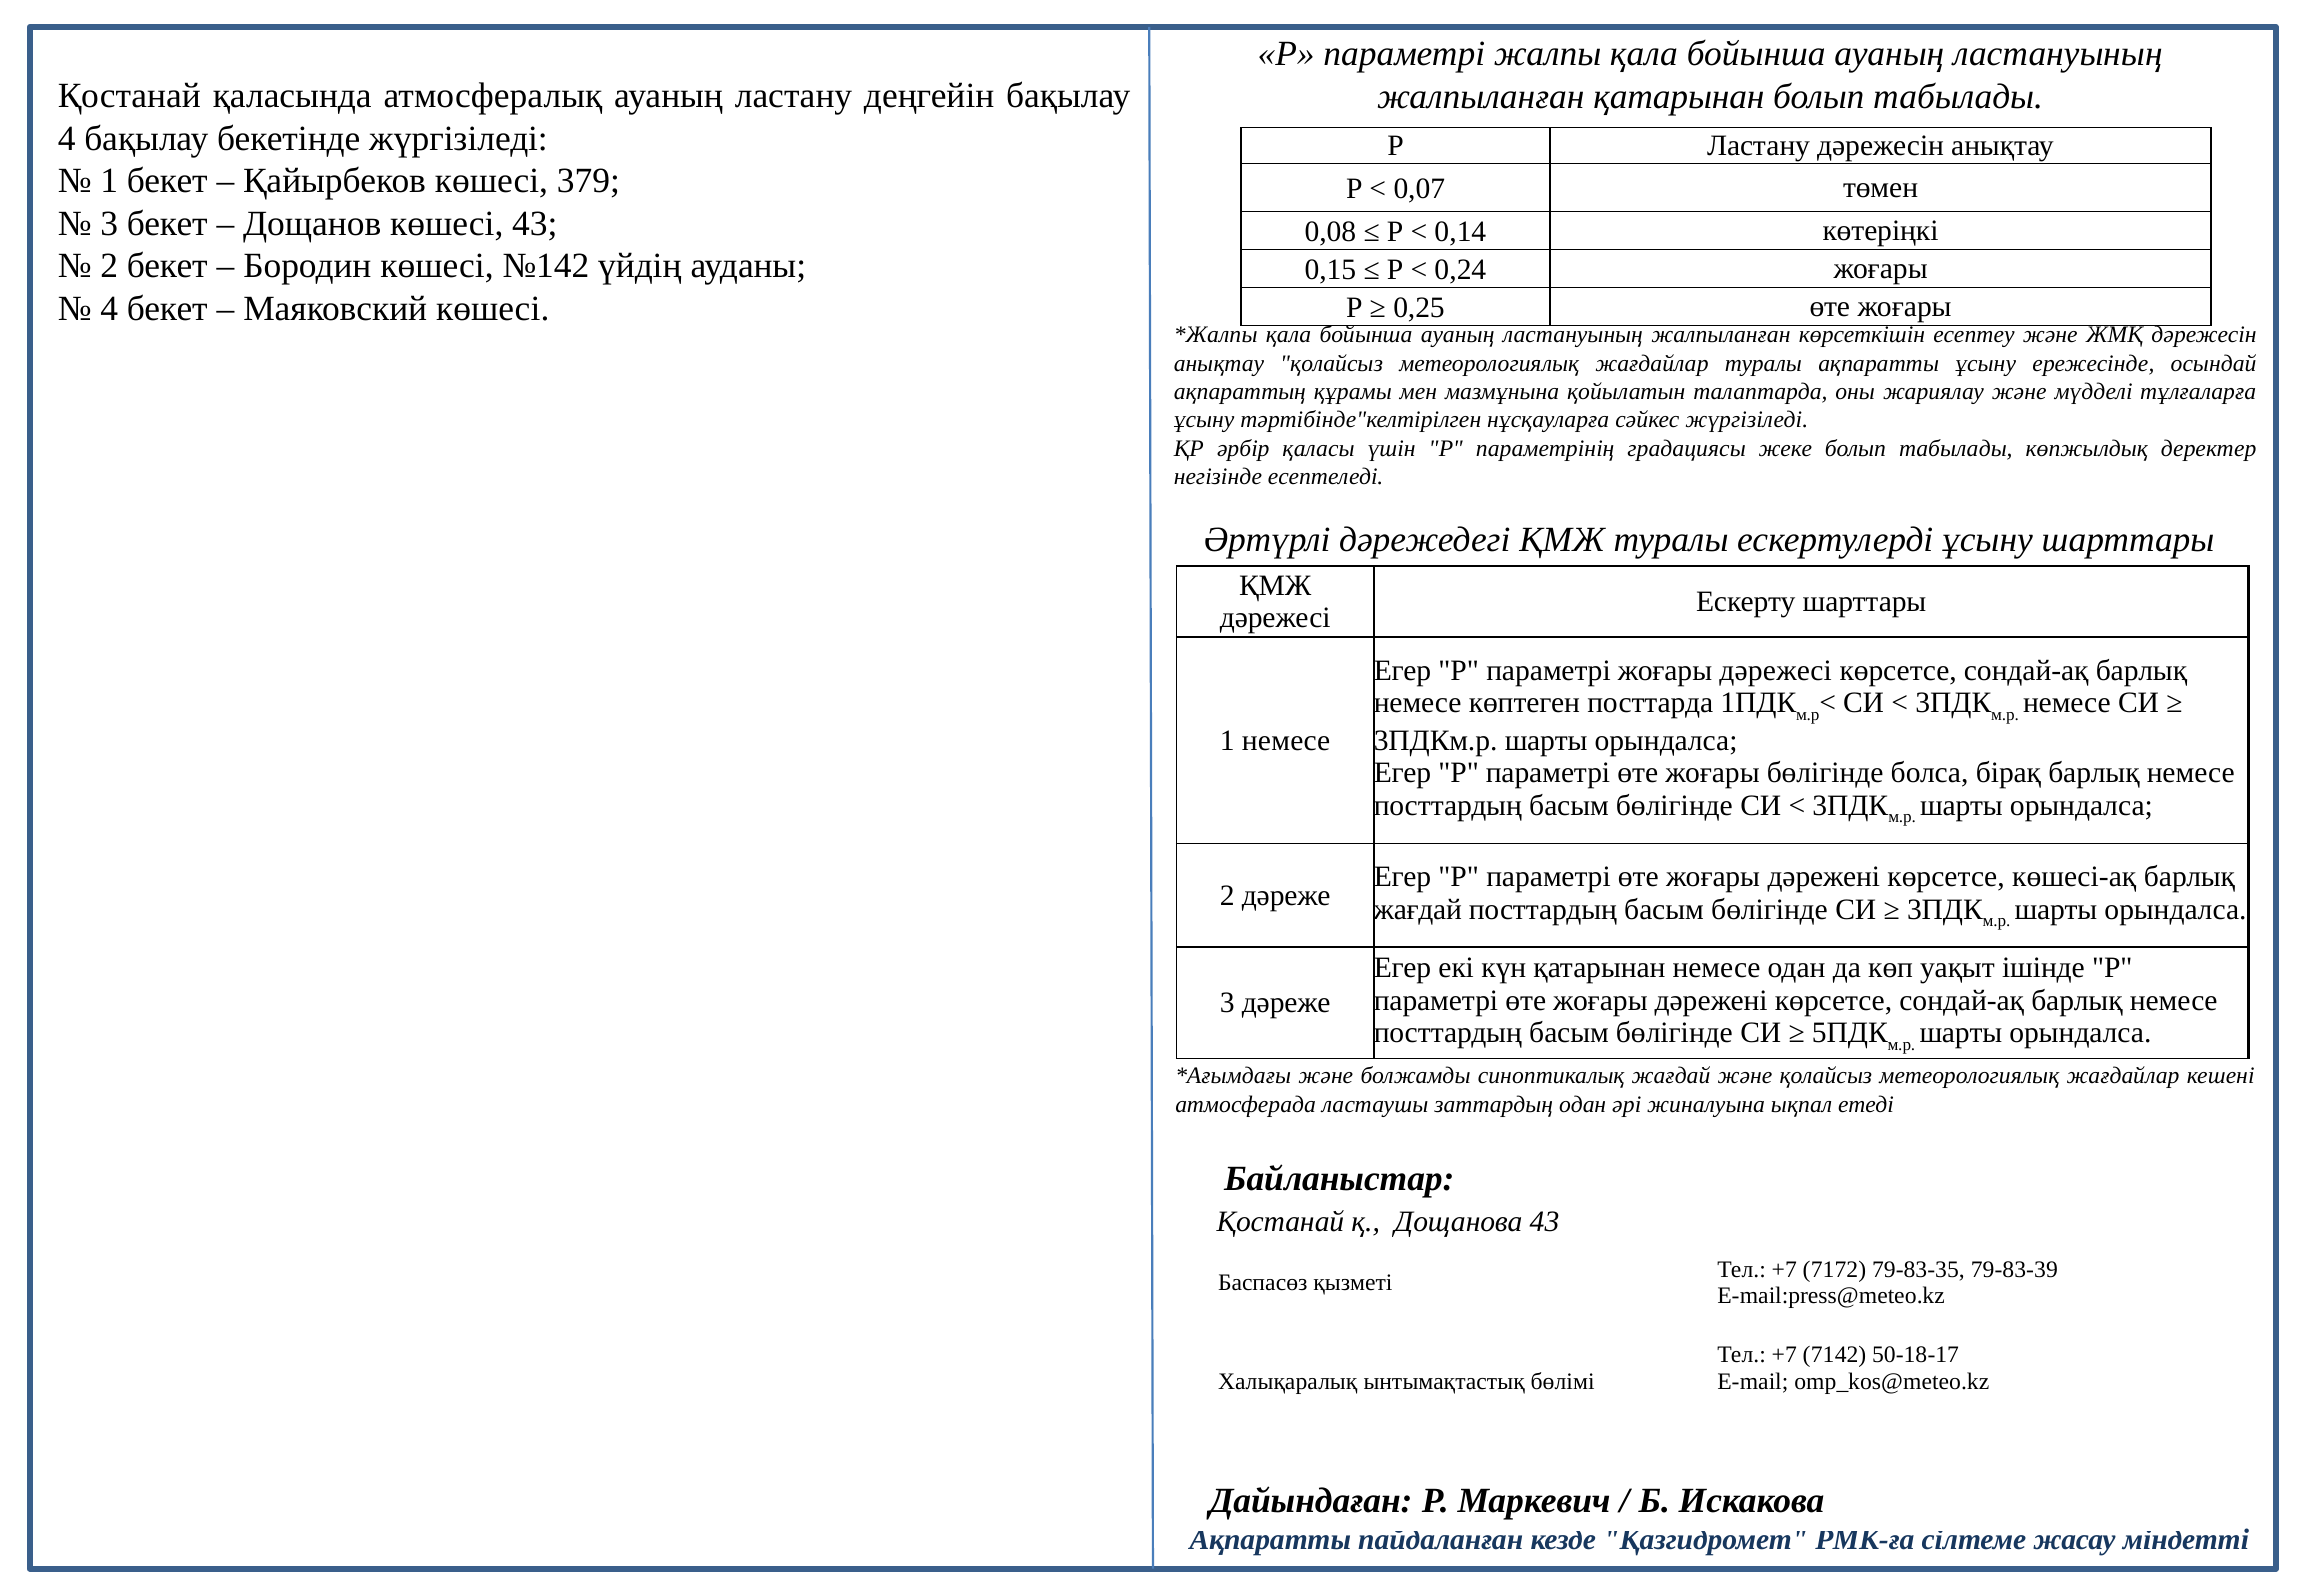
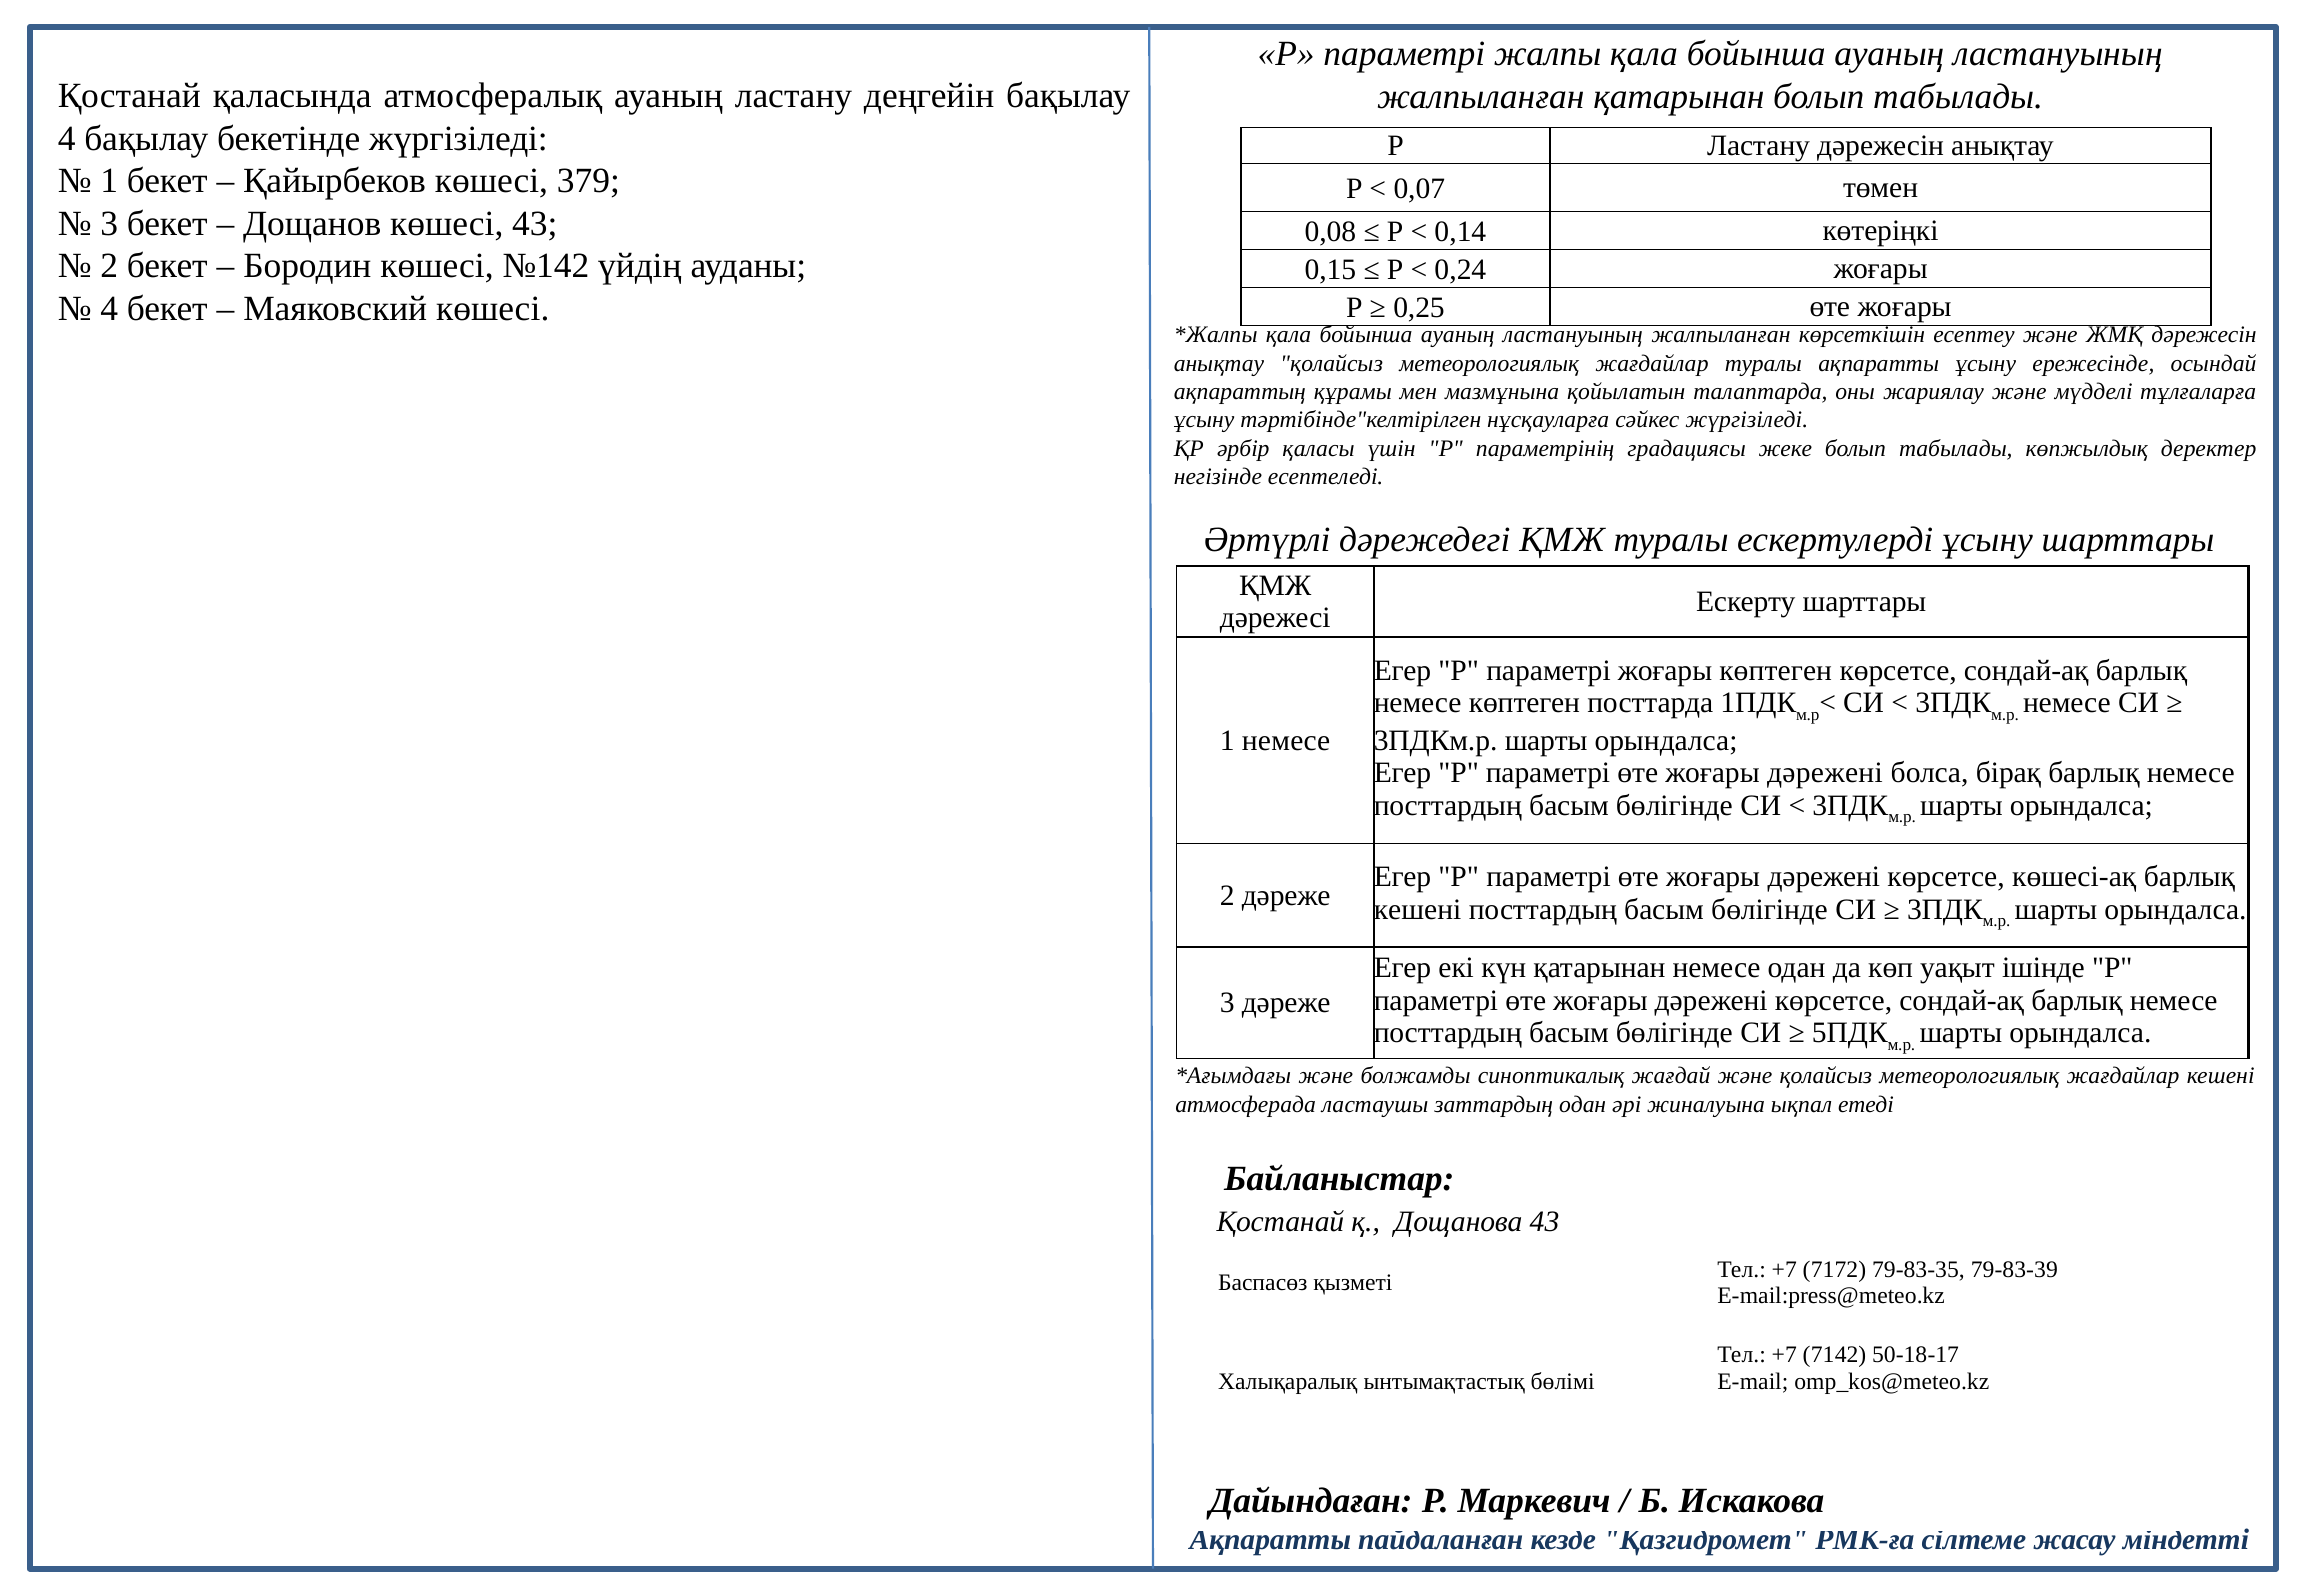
жоғары дәрежесі: дәрежесі -> көптеген (1776, 671)
бөлігінде: бөлігінде -> дәрежені (1825, 773)
жағдай: жағдай -> кешені (1418, 910)
